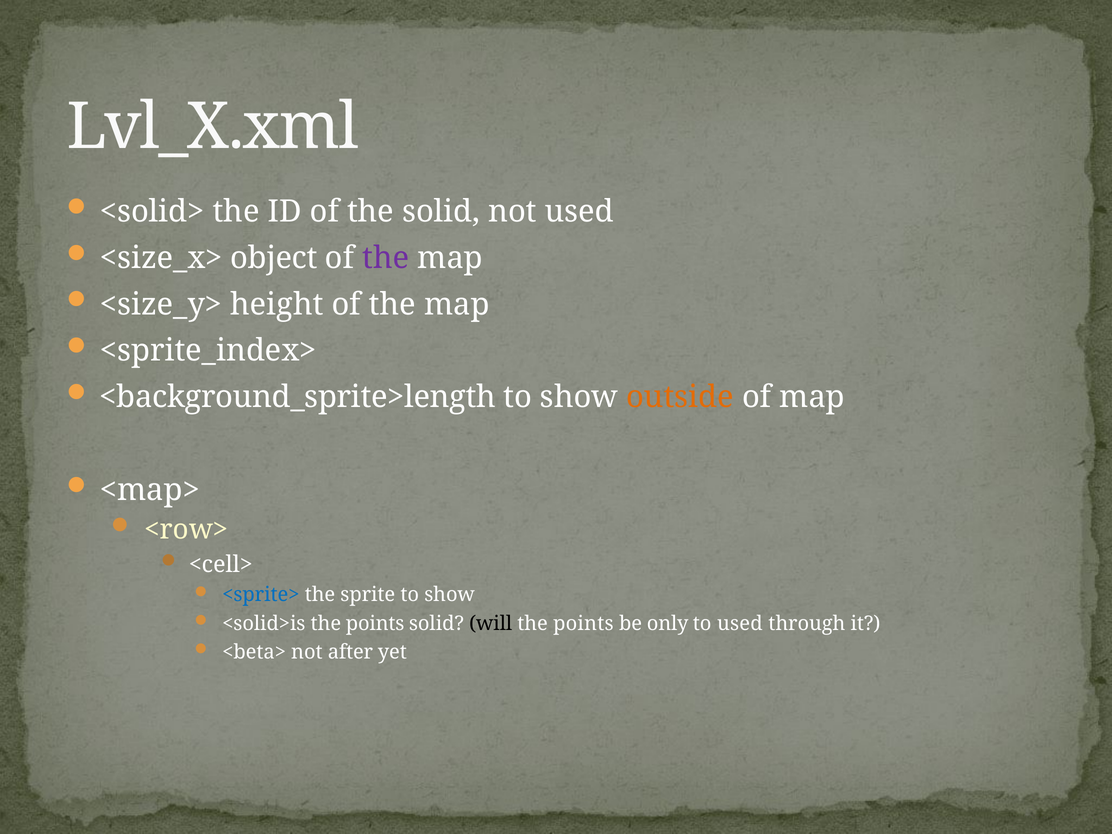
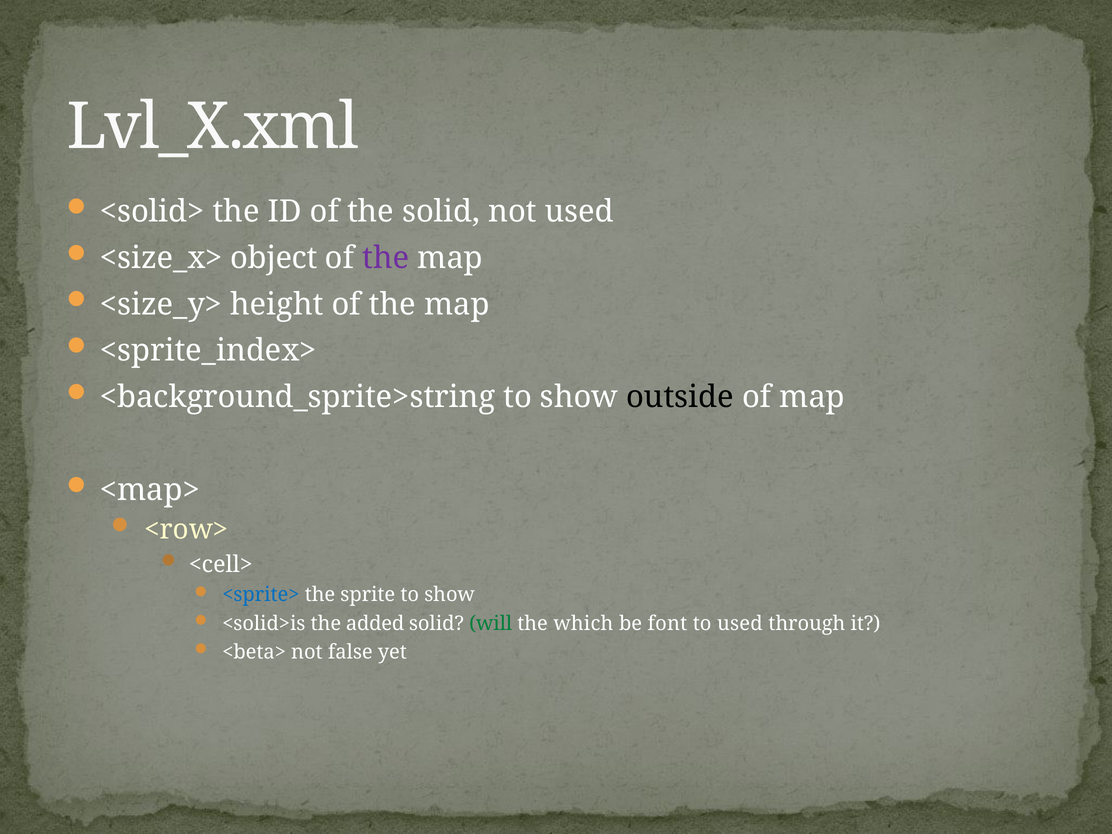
<background_sprite>length: <background_sprite>length -> <background_sprite>string (298, 397)
outside colour: orange -> black (680, 397)
<solid>is the points: points -> added (375, 623)
will colour: black -> green (491, 623)
points: points -> which (583, 623)
only: only -> font (667, 623)
after: after -> false (350, 652)
